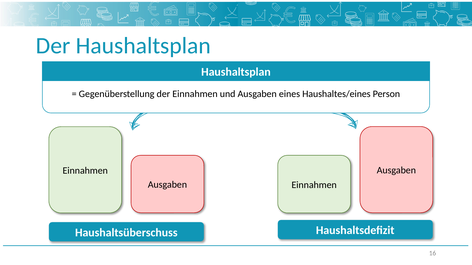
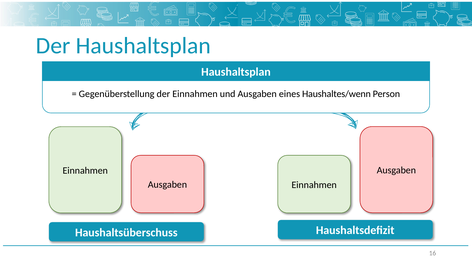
Haushaltes/eines: Haushaltes/eines -> Haushaltes/wenn (336, 94)
